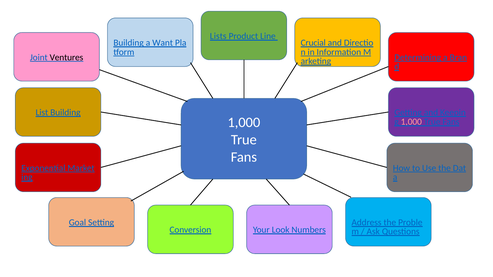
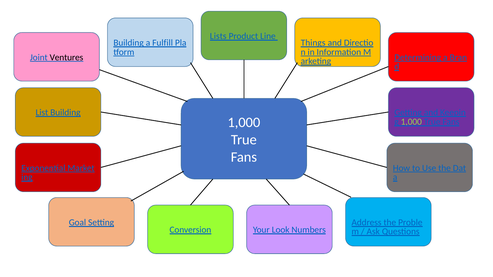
Want: Want -> Fulfill (163, 43)
Crucial: Crucial -> Things (313, 43)
1,000 colour: pink -> light green (411, 122)
